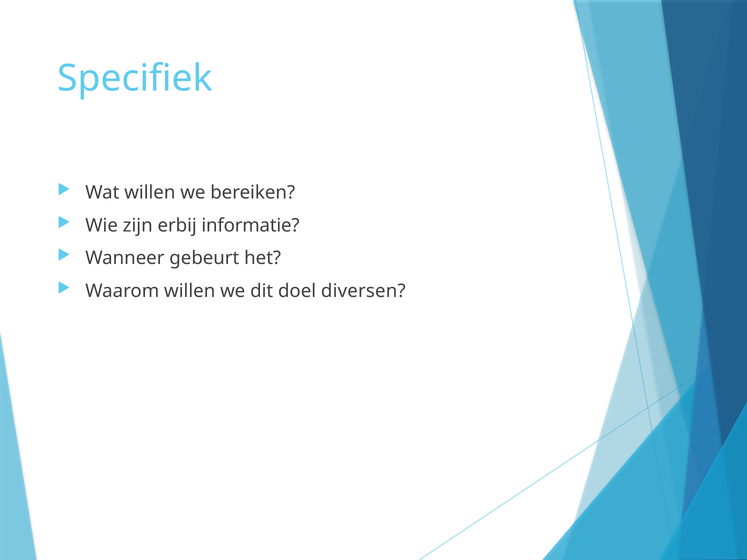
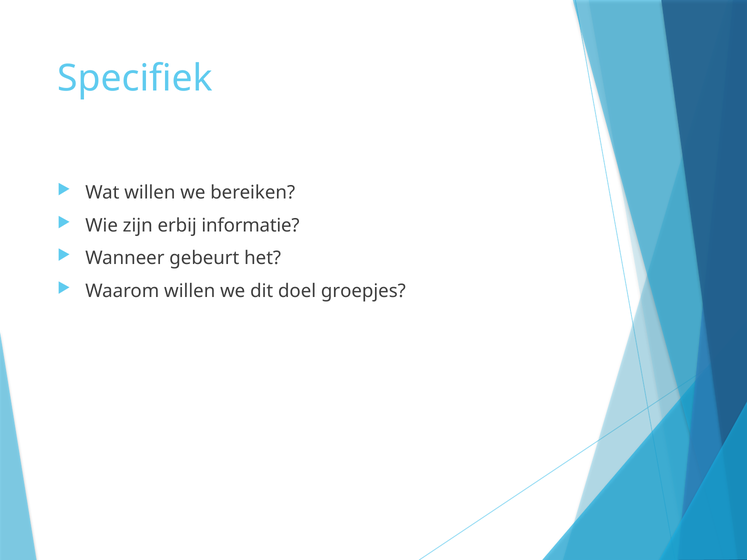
diversen: diversen -> groepjes (363, 291)
